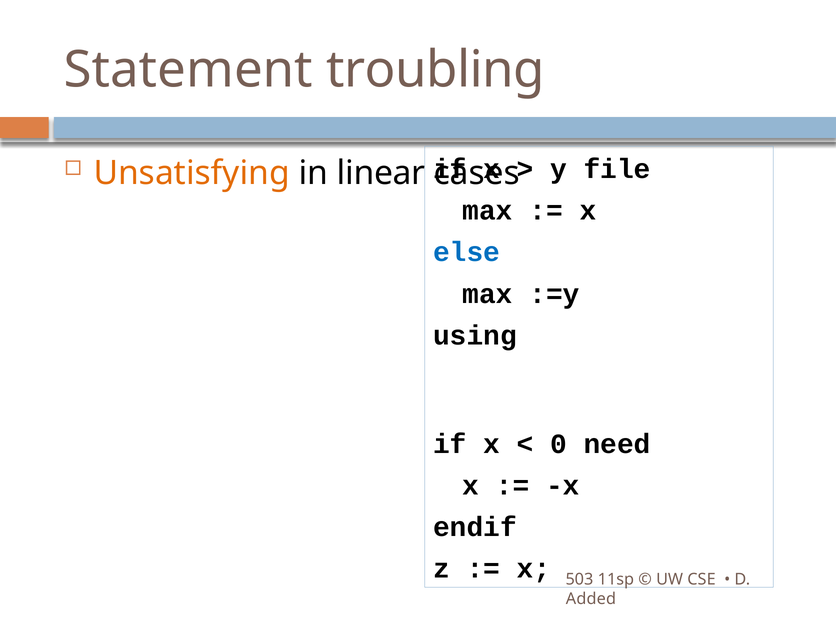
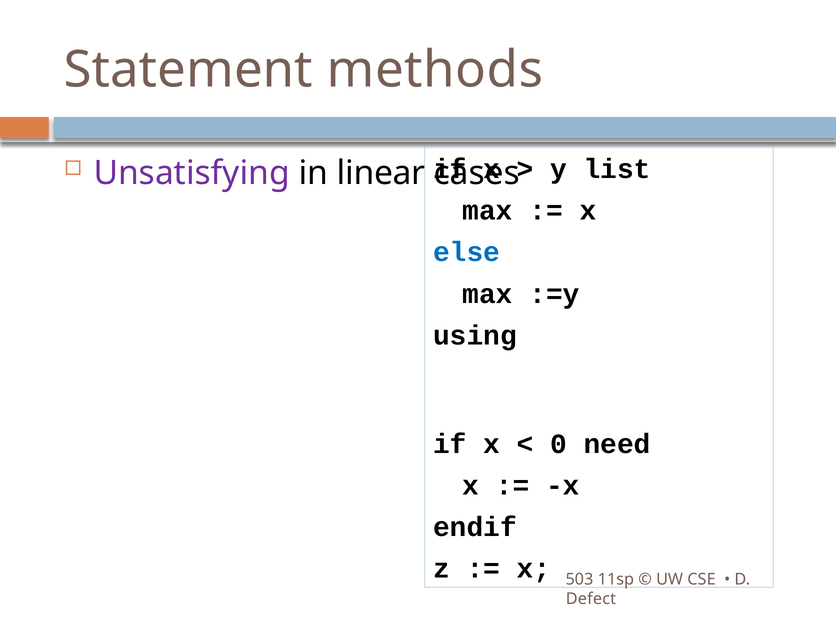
troubling: troubling -> methods (435, 70)
file: file -> list (617, 169)
Unsatisfying colour: orange -> purple (192, 173)
Added: Added -> Defect (591, 599)
